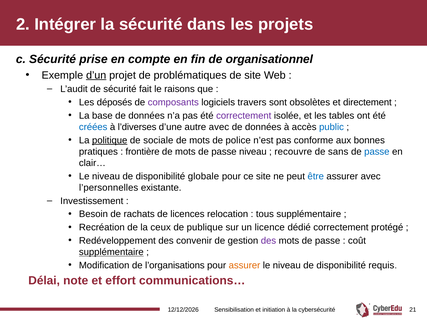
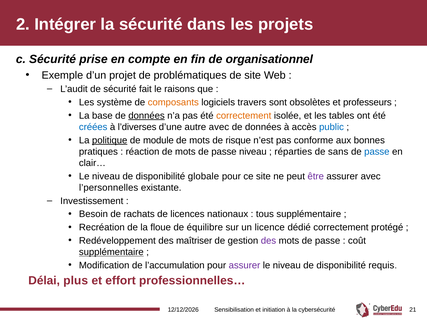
d’un underline: present -> none (96, 75)
déposés: déposés -> système (114, 102)
composants colour: purple -> orange (173, 102)
directement: directement -> professeurs (367, 102)
données underline: none -> present (147, 116)
correctement colour: purple -> orange (244, 116)
sociale: sociale -> module (158, 140)
police: police -> risque (238, 140)
frontière: frontière -> réaction (143, 152)
recouvre: recouvre -> réparties (293, 152)
être colour: blue -> purple (316, 176)
relocation: relocation -> nationaux (228, 214)
ceux: ceux -> floue (161, 228)
publique: publique -> équilibre (205, 228)
convenir: convenir -> maîtriser (194, 241)
l’organisations: l’organisations -> l’accumulation (175, 266)
assurer colour: orange -> purple (244, 266)
note: note -> plus (76, 281)
communications…: communications… -> professionnelles… (192, 281)
